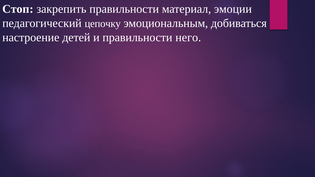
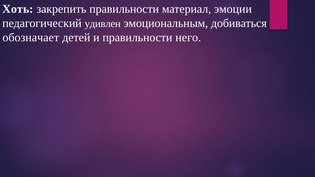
Стоп: Стоп -> Хоть (18, 9)
цепочку: цепочку -> удивлен (103, 24)
настроение: настроение -> обозначает (31, 37)
